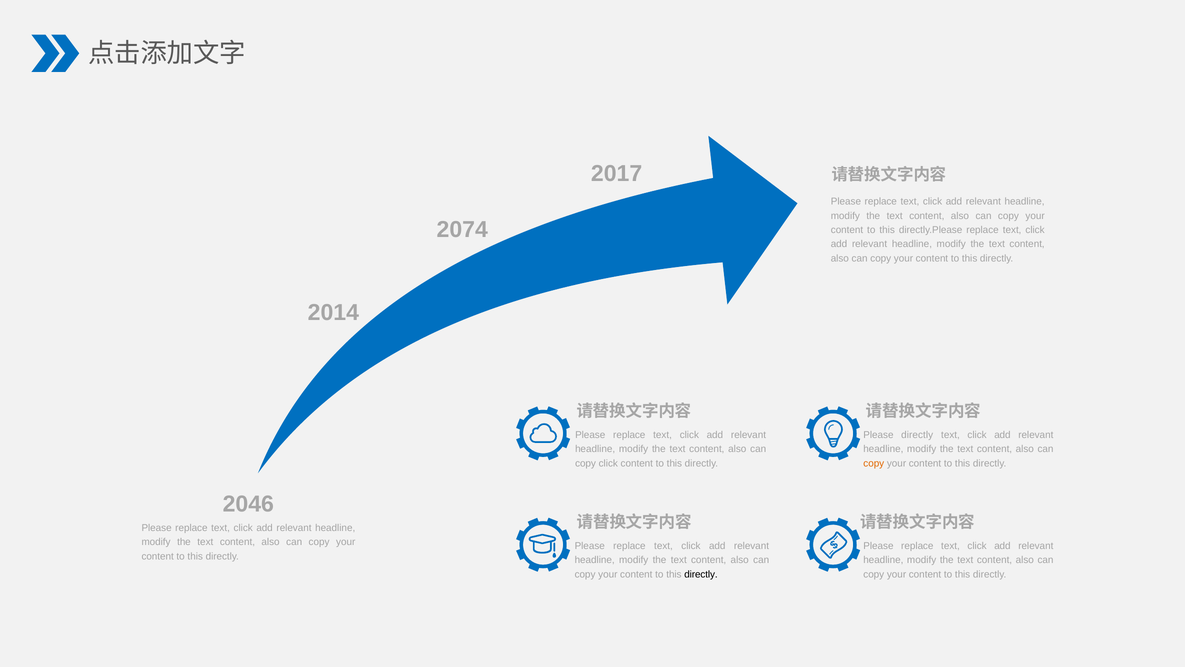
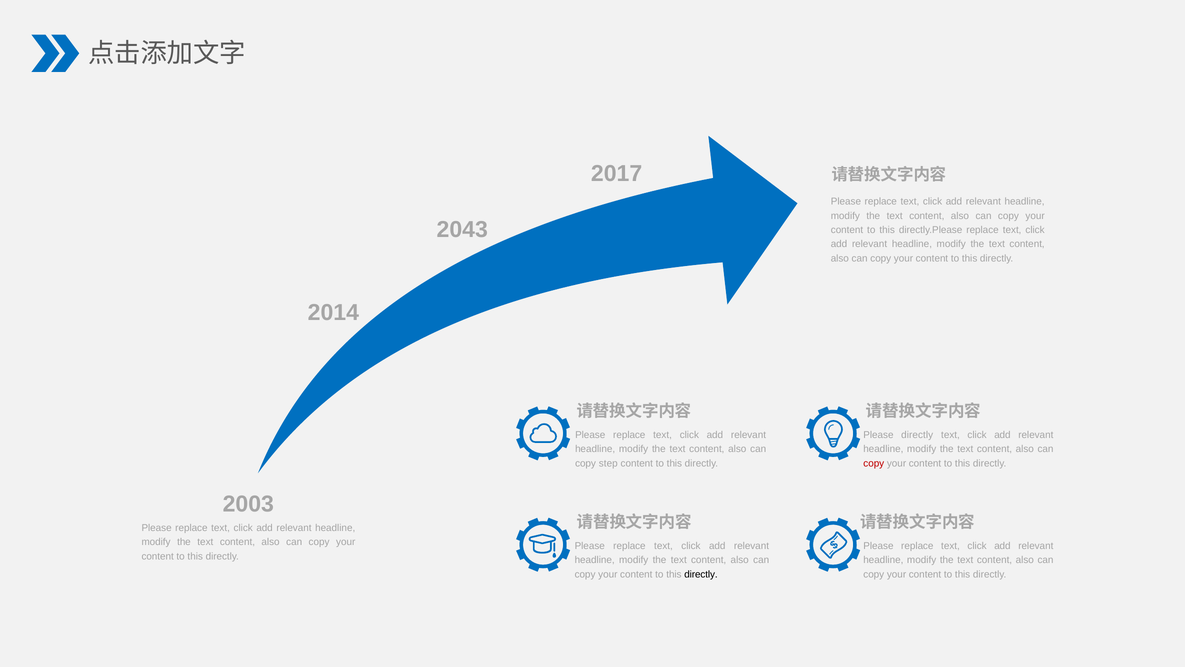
2074: 2074 -> 2043 (462, 229)
copy click: click -> step (608, 463)
copy colour: orange -> red (874, 463)
2046: 2046 -> 2003 (248, 504)
